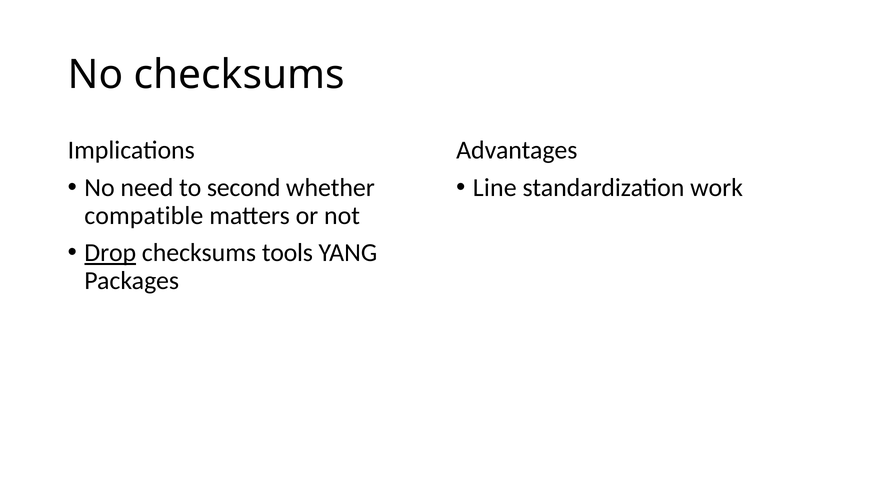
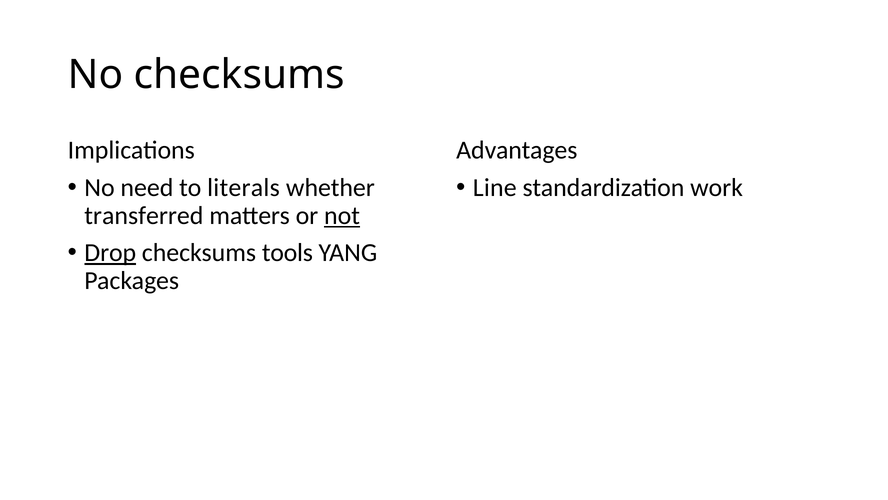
second: second -> literals (243, 187)
compatible: compatible -> transferred (144, 215)
not underline: none -> present (342, 215)
